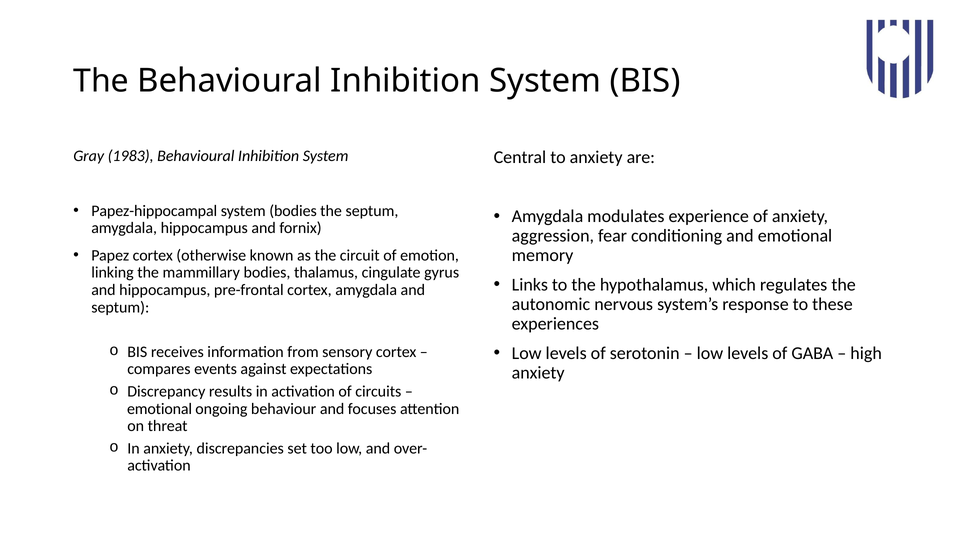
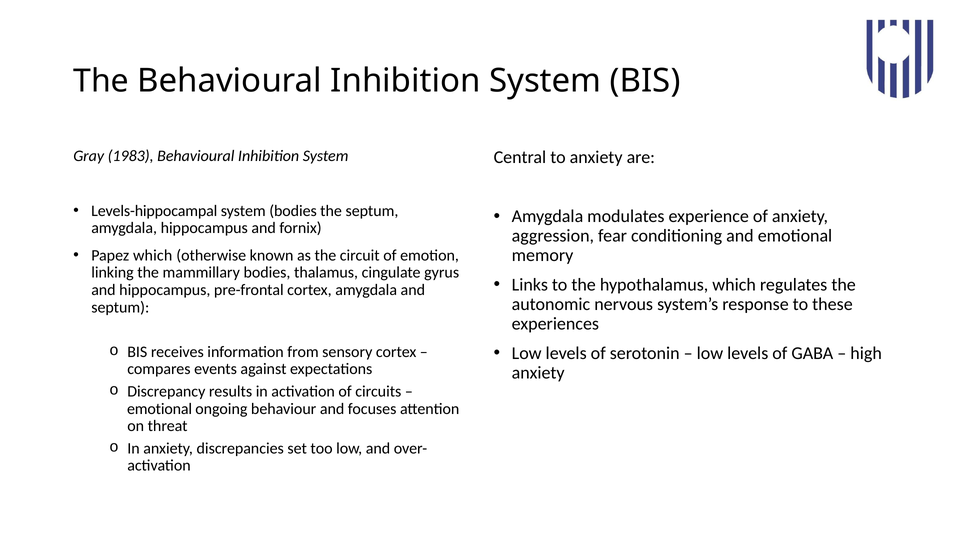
Papez-hippocampal: Papez-hippocampal -> Levels-hippocampal (154, 211)
Papez cortex: cortex -> which (153, 255)
